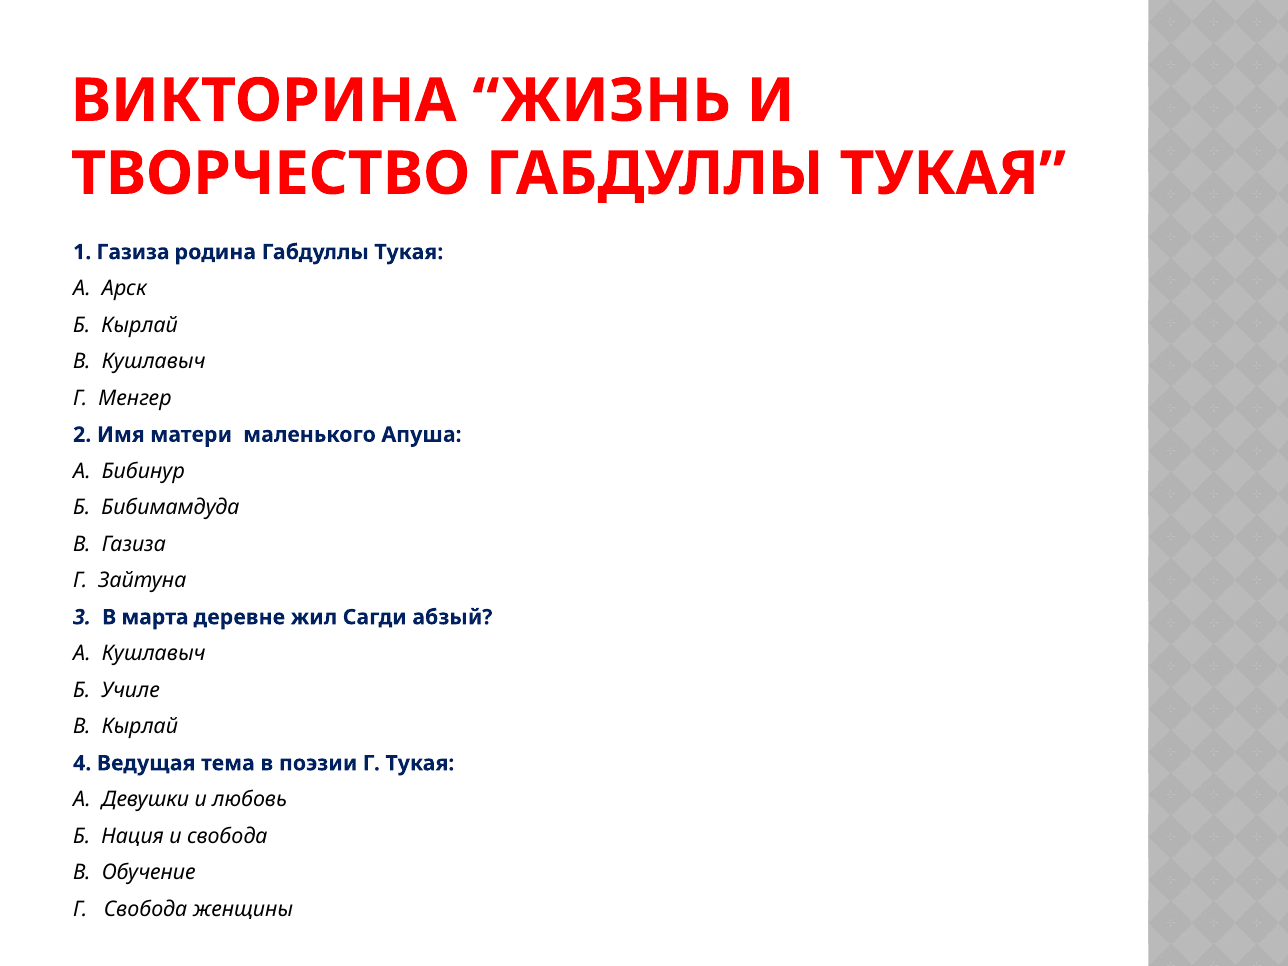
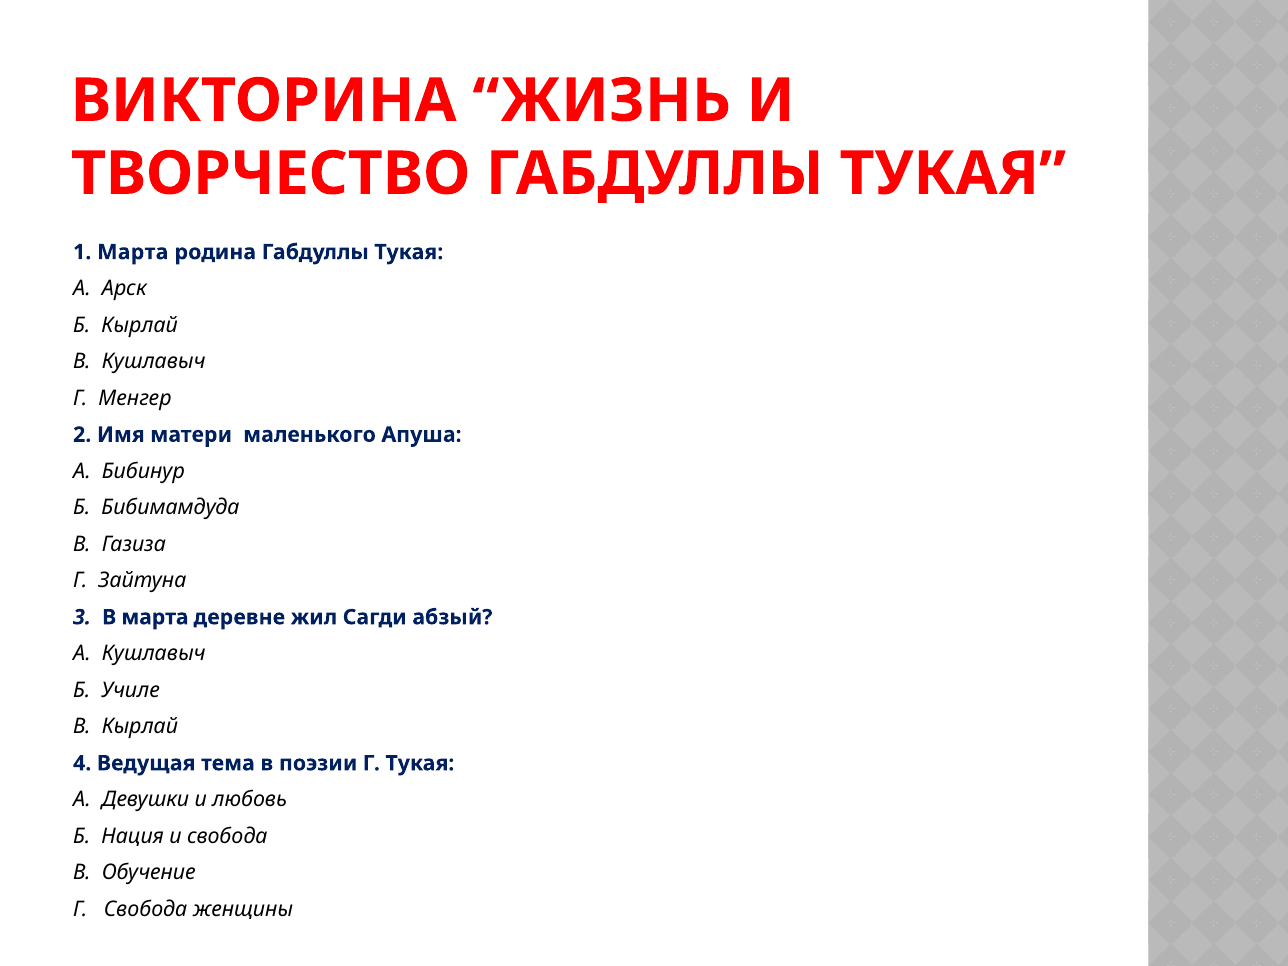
1 Газиза: Газиза -> Марта (133, 252)
